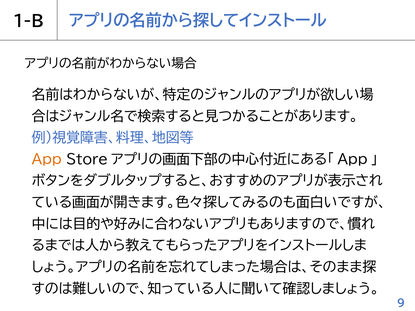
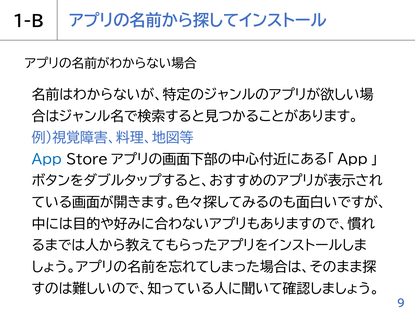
App colour: orange -> blue (47, 160)
